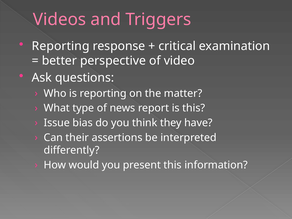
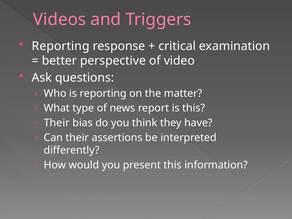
Issue: Issue -> Their (57, 123)
